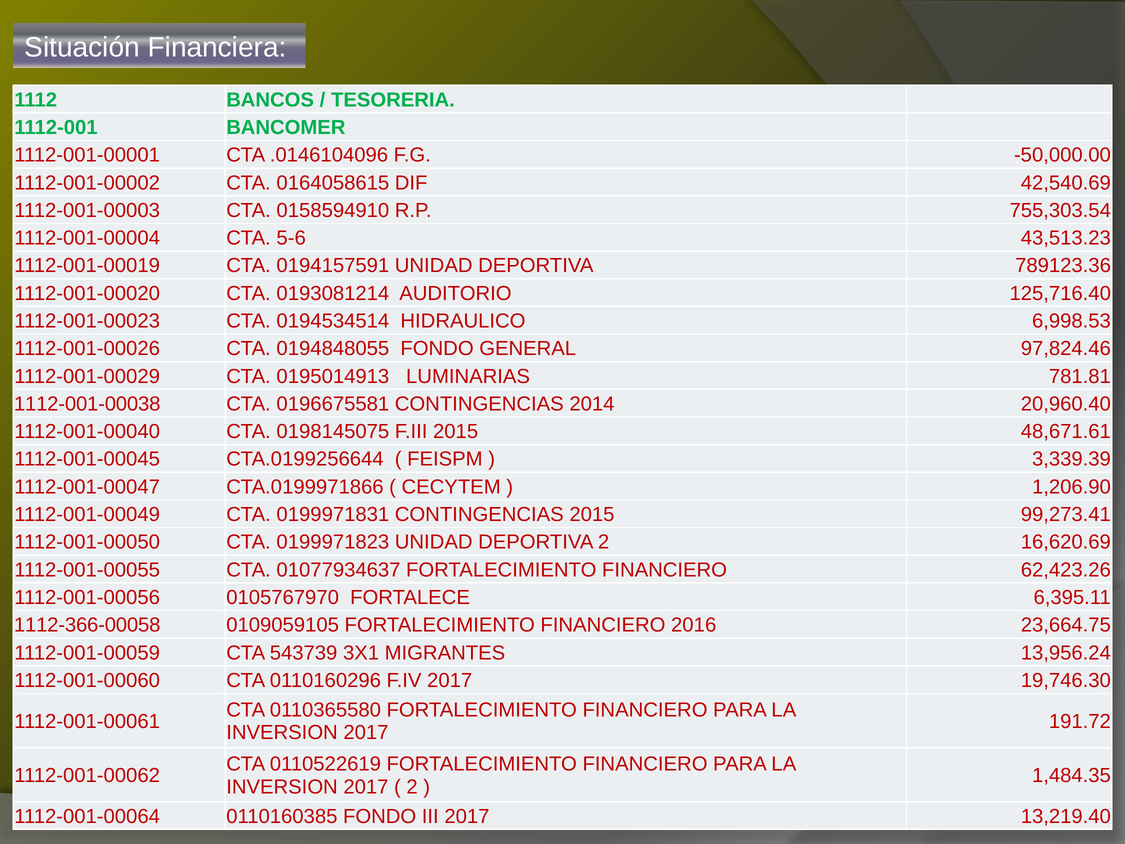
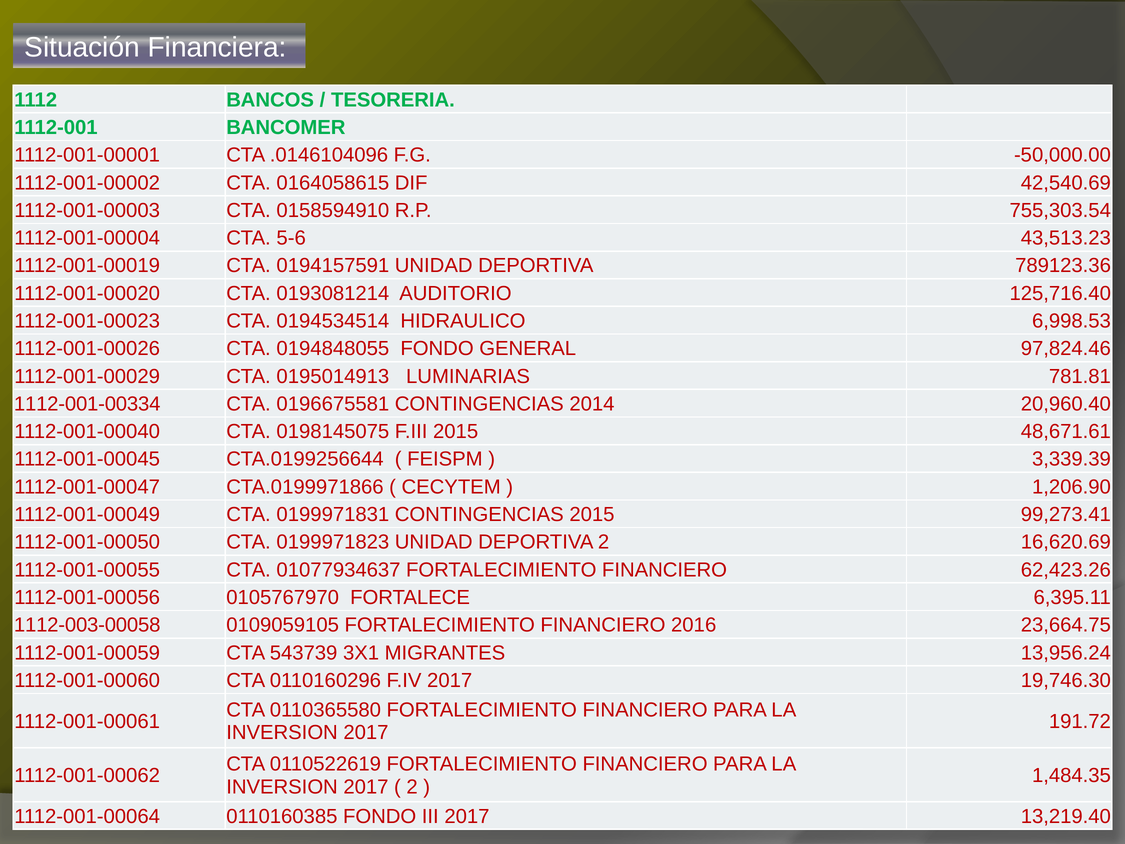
1112-001-00038: 1112-001-00038 -> 1112-001-00334 (87, 404)
1112-366-00058: 1112-366-00058 -> 1112-003-00058 (87, 625)
